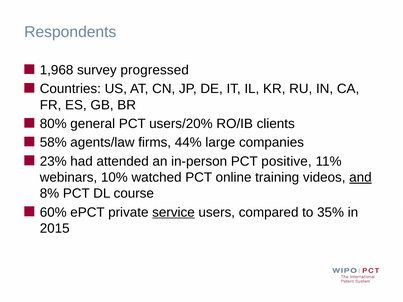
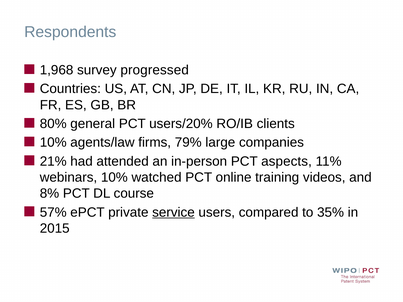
58%: 58% -> 10% (53, 143)
44%: 44% -> 79% (188, 143)
23%: 23% -> 21% (53, 161)
positive: positive -> aspects (287, 161)
and underline: present -> none (360, 178)
60%: 60% -> 57% (53, 212)
